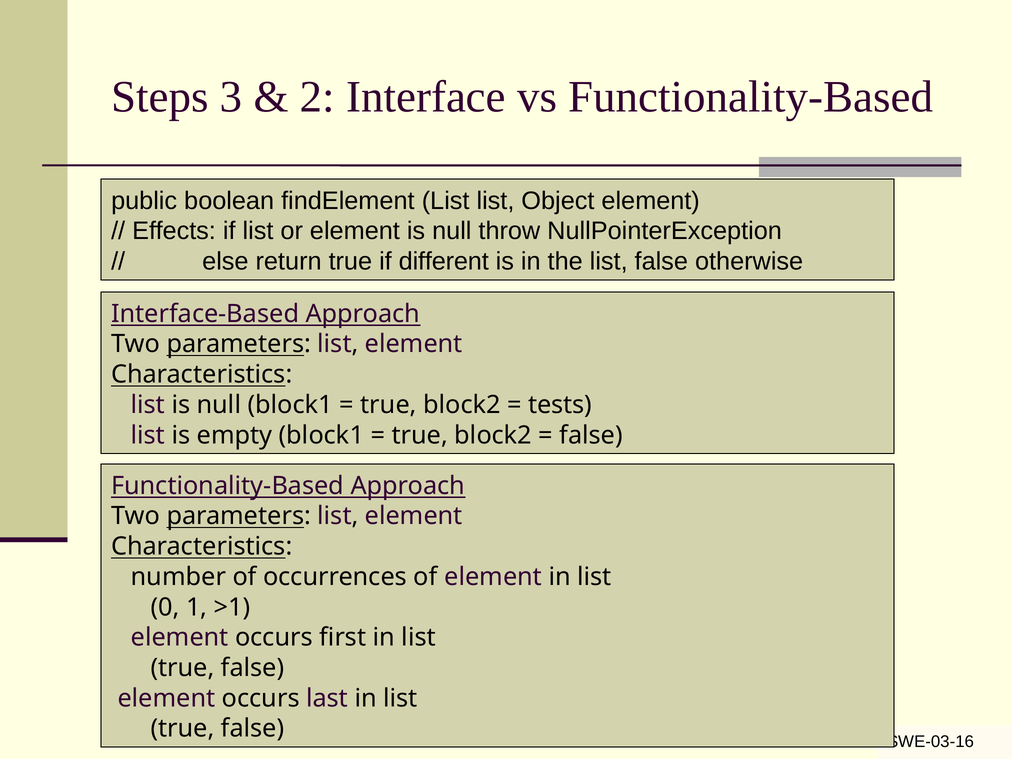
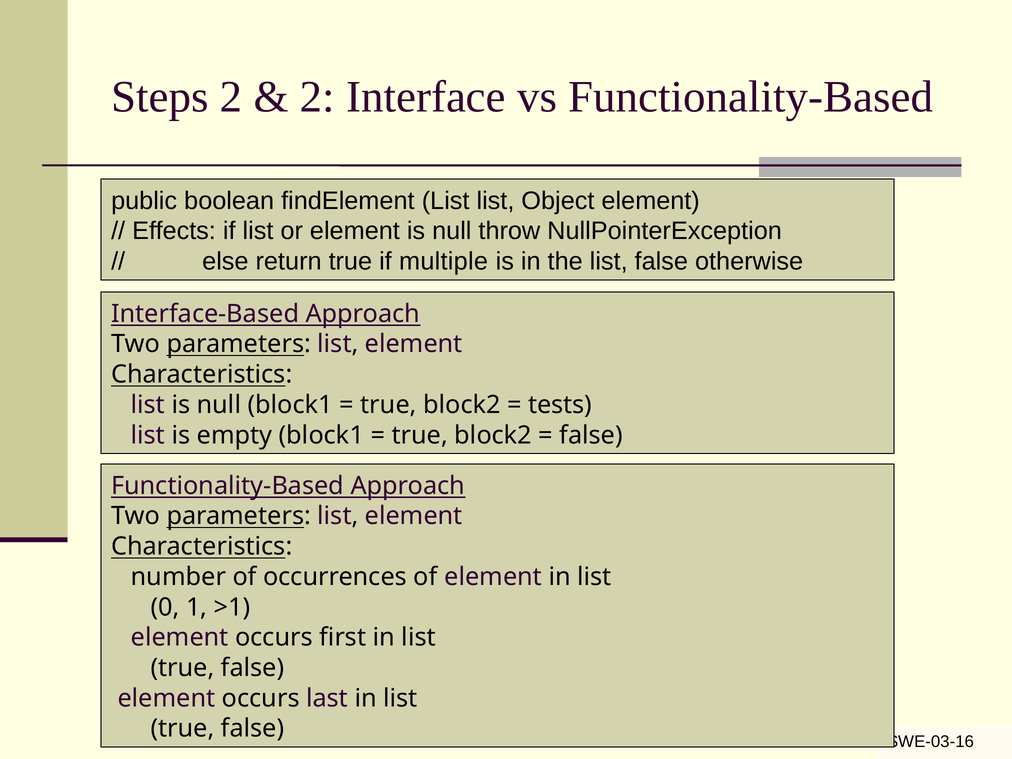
Steps 3: 3 -> 2 (231, 97)
different: different -> multiple (444, 261)
